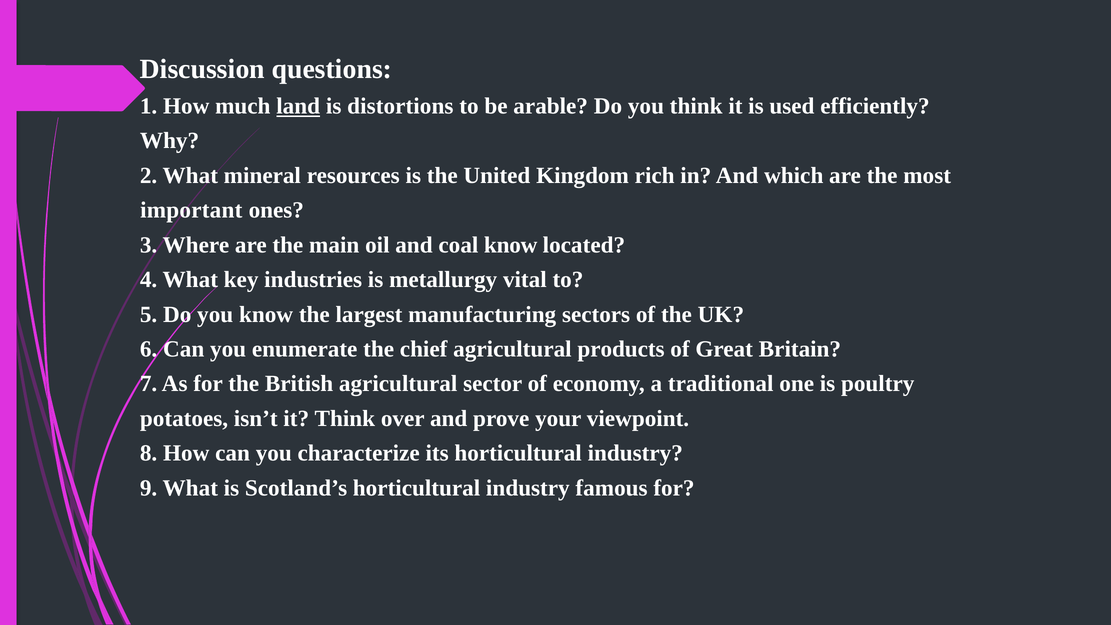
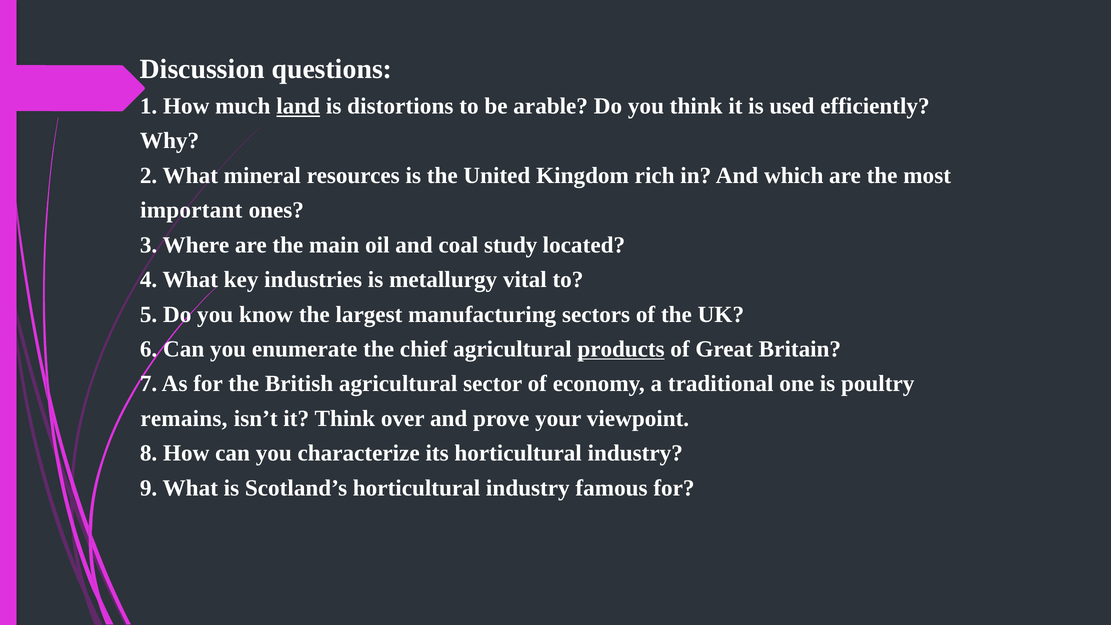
coal know: know -> study (511, 245)
products underline: none -> present (621, 349)
potatoes: potatoes -> remains (184, 418)
